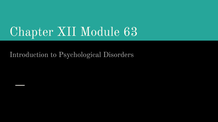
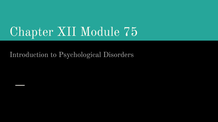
63: 63 -> 75 (131, 32)
